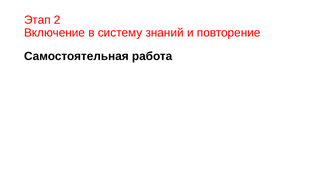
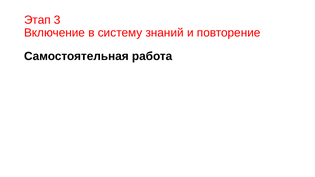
2: 2 -> 3 (57, 20)
